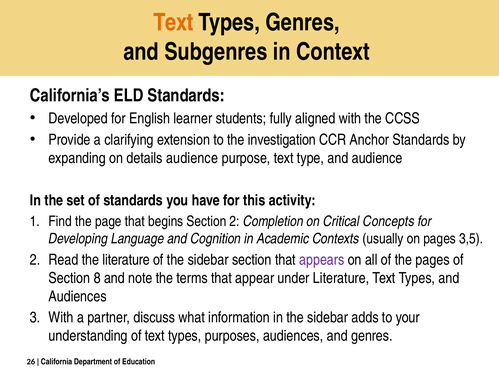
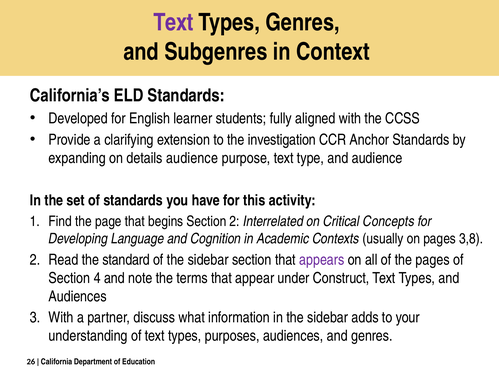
Text colour: orange -> purple (173, 23)
Completion: Completion -> Interrelated (273, 221)
3,5: 3,5 -> 3,8 (471, 239)
the literature: literature -> standard (126, 260)
8: 8 -> 4 (97, 278)
under Literature: Literature -> Construct (341, 278)
